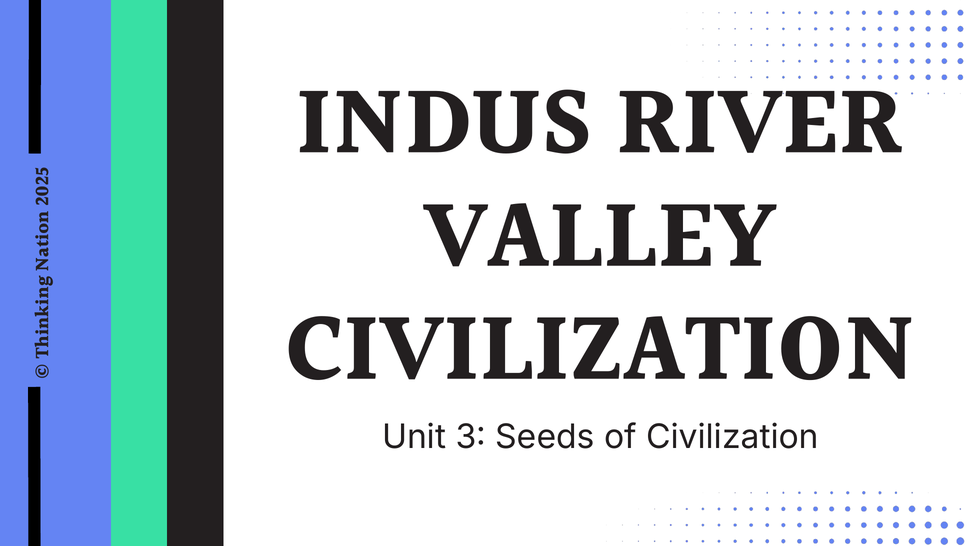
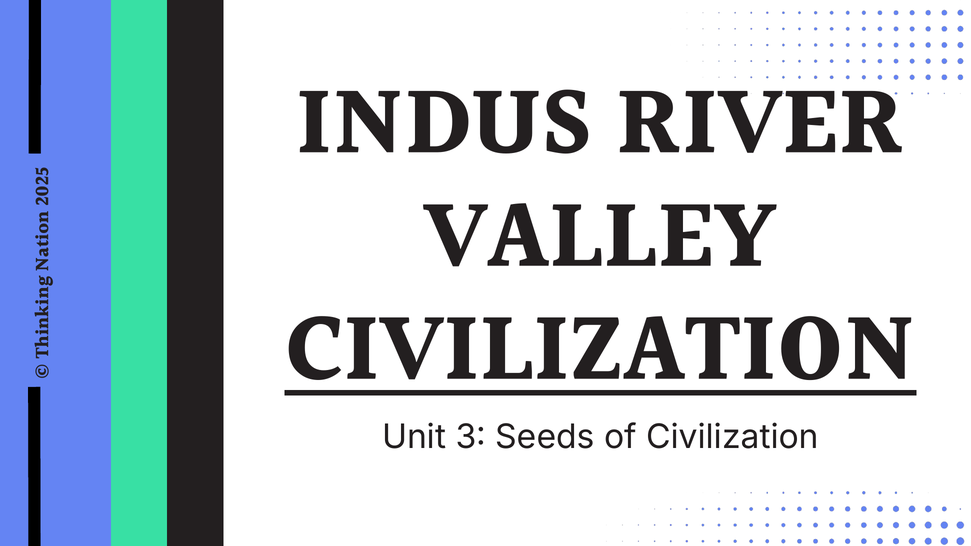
CIVILIZATION underline: none -> present (601, 352)
